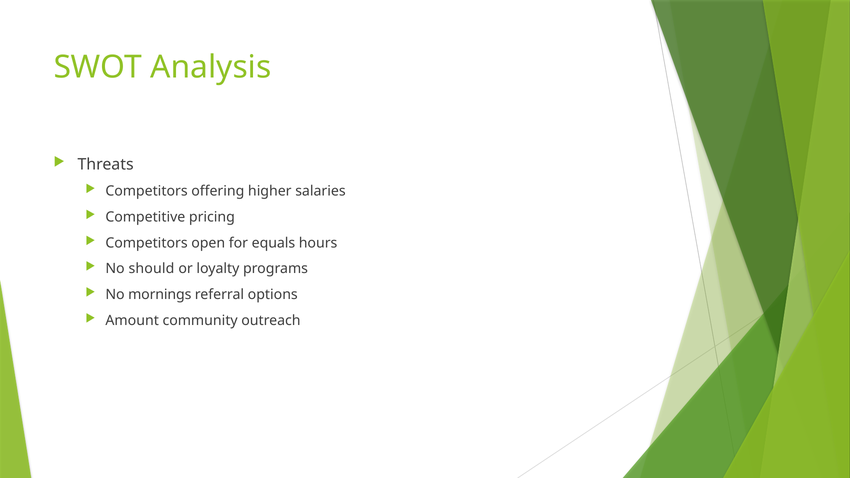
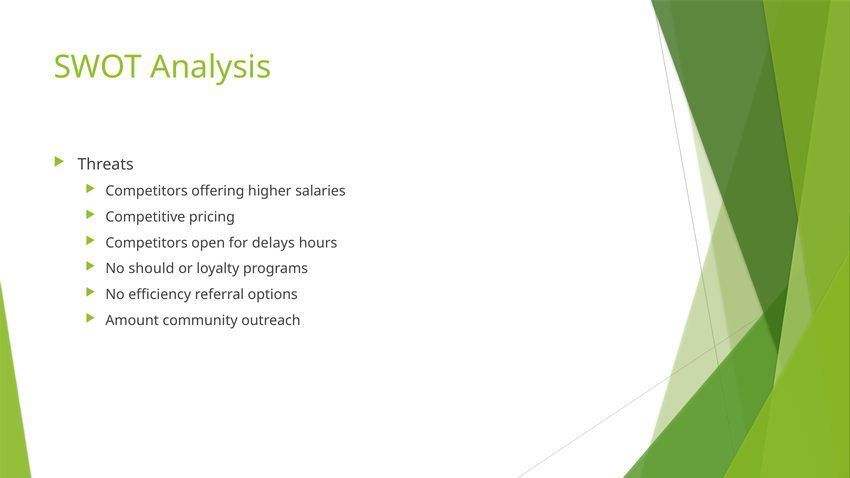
equals: equals -> delays (273, 243)
mornings: mornings -> efficiency (160, 295)
